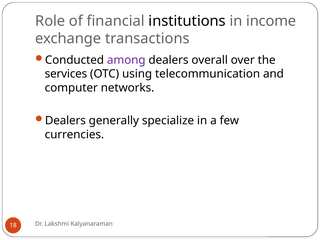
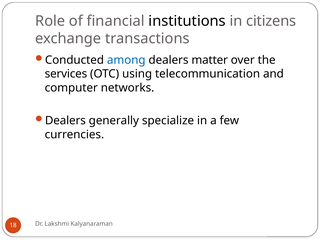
income: income -> citizens (271, 21)
among colour: purple -> blue (126, 60)
overall: overall -> matter (210, 60)
